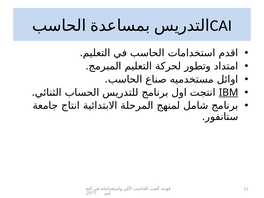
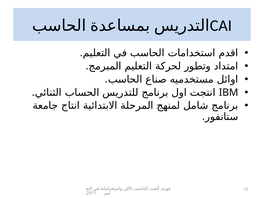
IBM underline: present -> none (229, 92)
